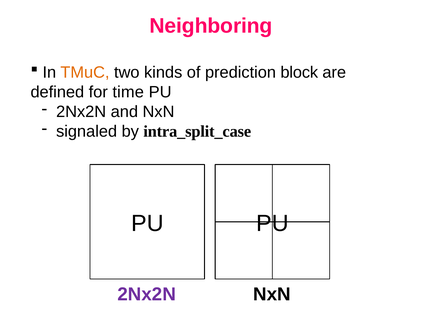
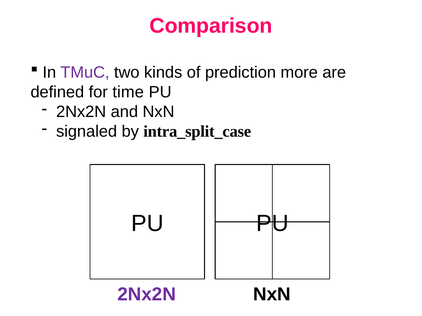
Neighboring: Neighboring -> Comparison (211, 26)
TMuC colour: orange -> purple (85, 72)
block: block -> more (299, 72)
